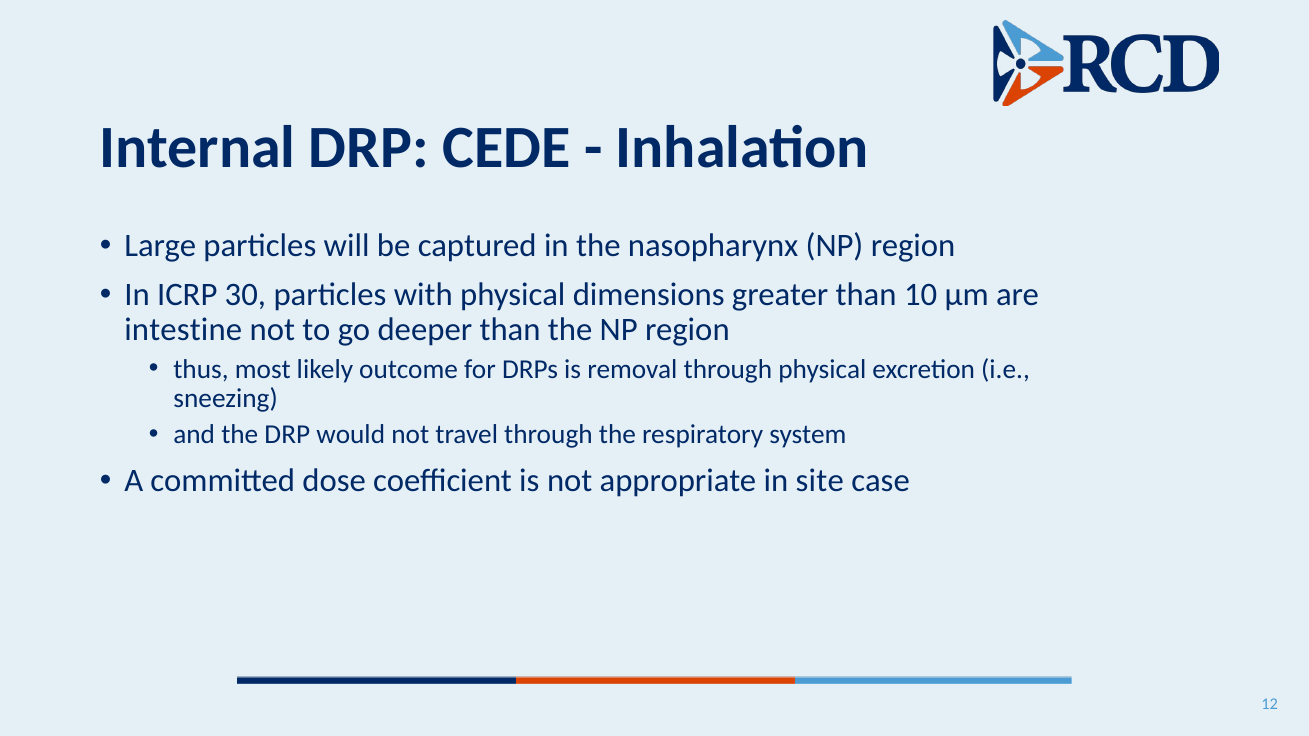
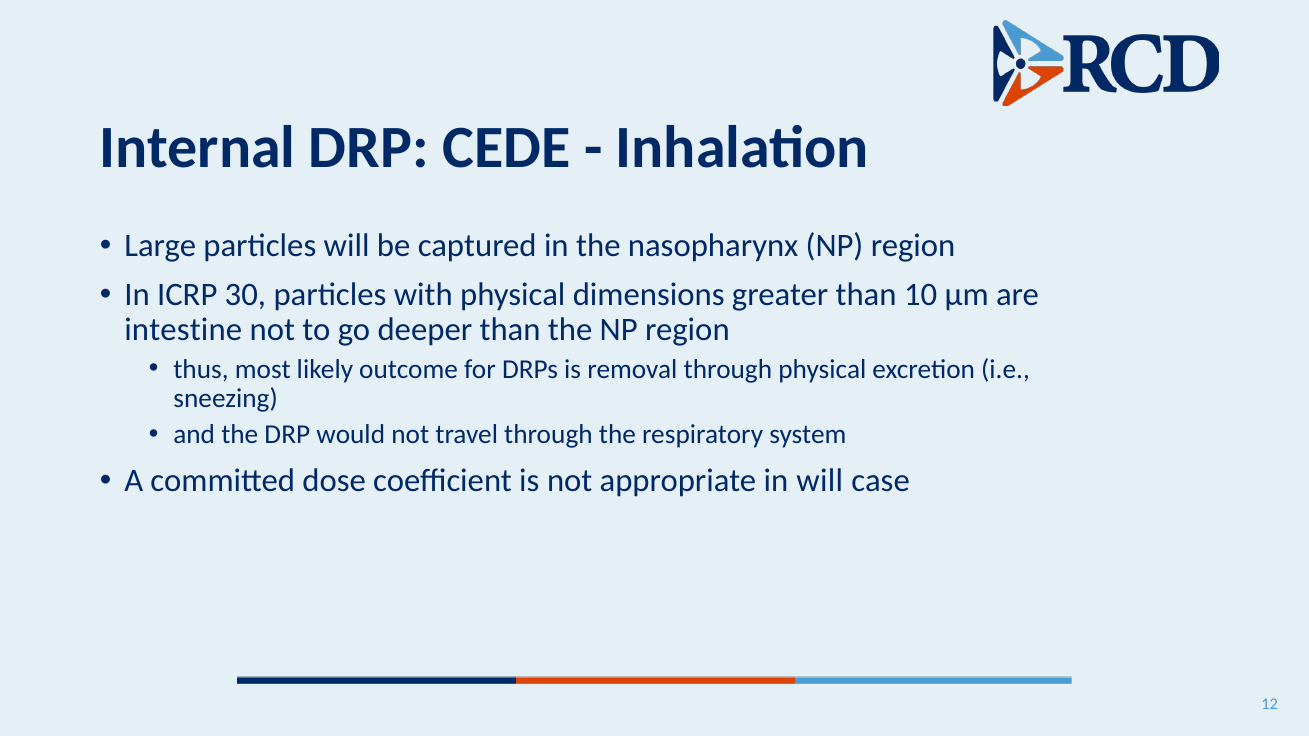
in site: site -> will (820, 481)
